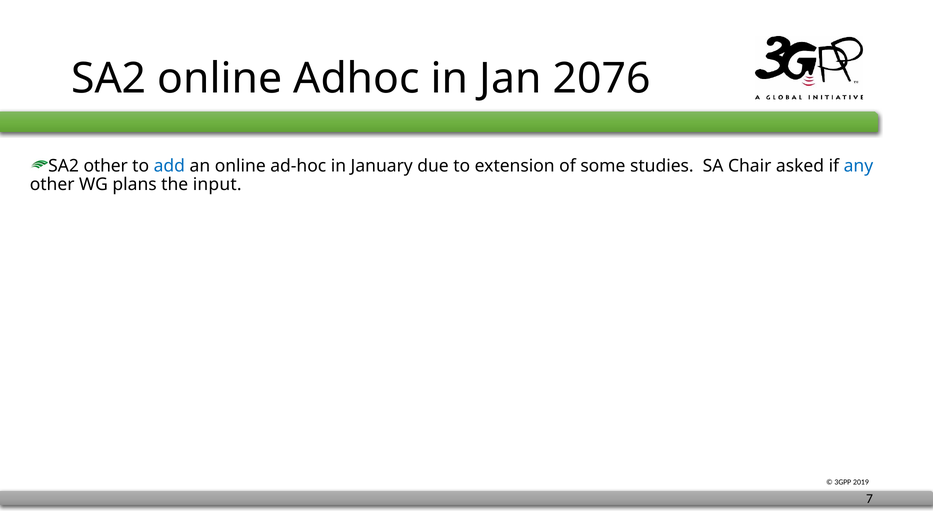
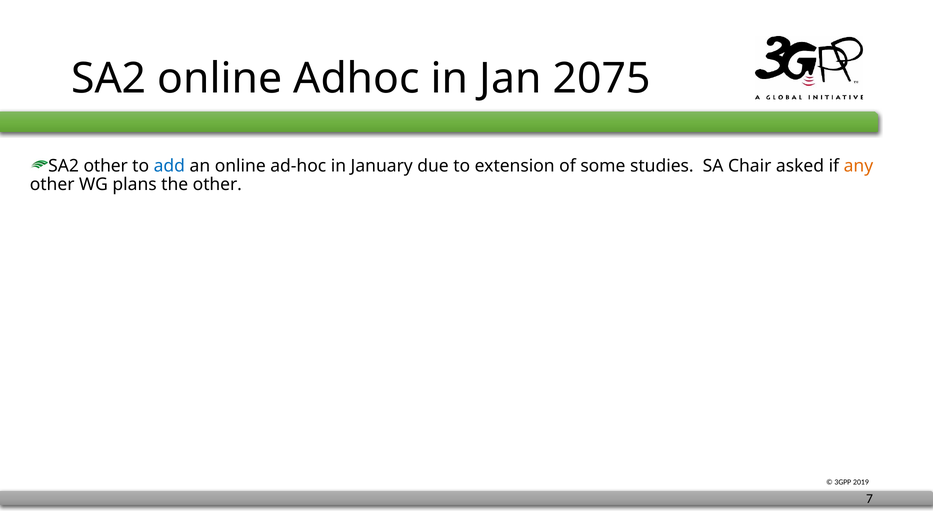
2076: 2076 -> 2075 (602, 78)
any colour: blue -> orange (858, 166)
the input: input -> other (217, 185)
